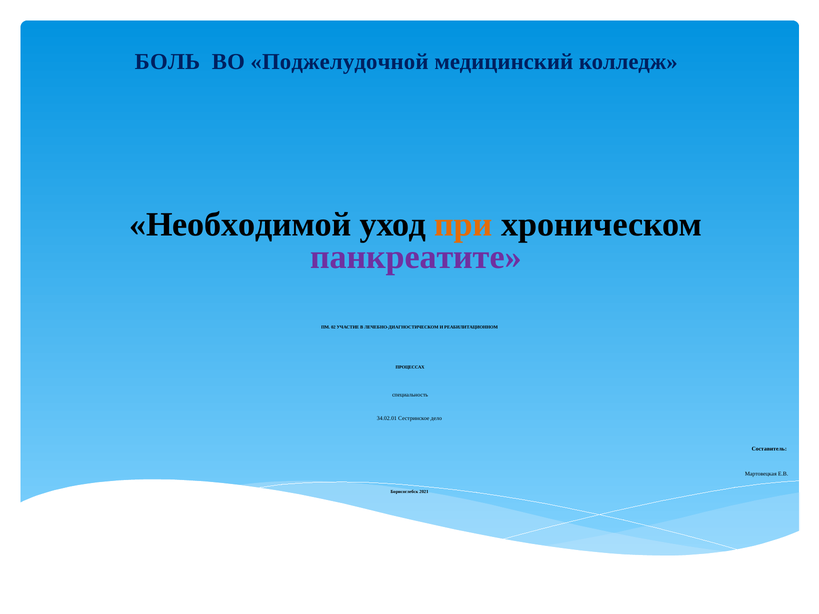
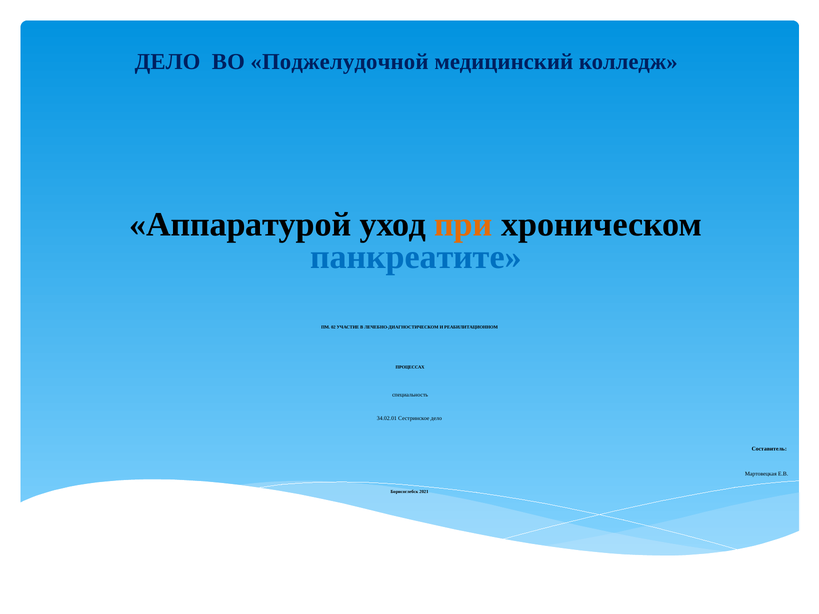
БОЛЬ: БОЛЬ -> ДЕЛО (168, 62)
Необходимой: Необходимой -> Аппаратурой (240, 224)
панкреатите colour: purple -> blue (416, 257)
